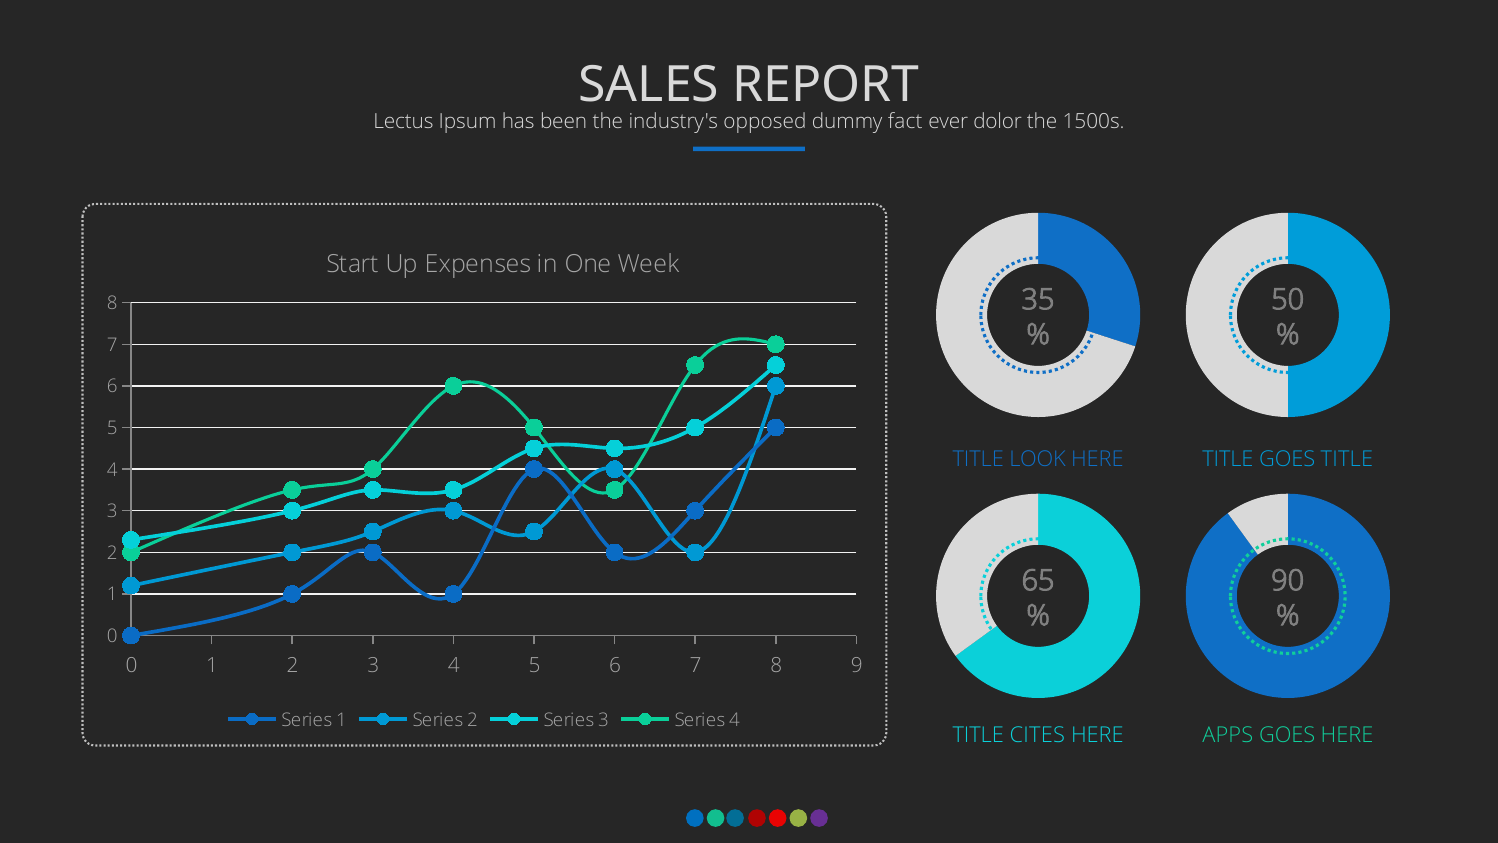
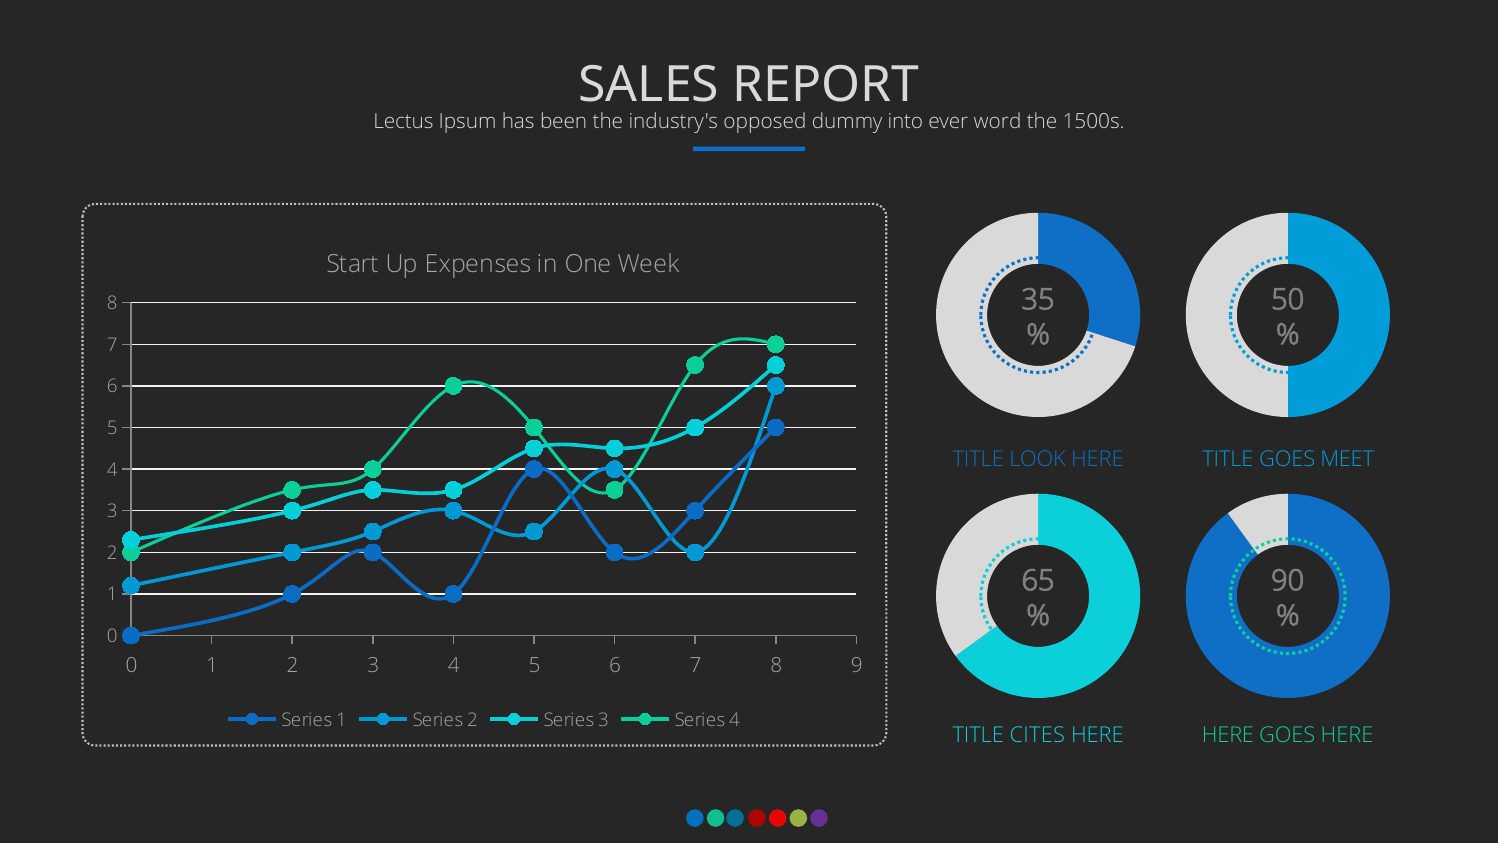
fact: fact -> into (905, 121)
dolor: dolor -> word (998, 121)
GOES TITLE: TITLE -> MEET (1347, 459)
HERE APPS: APPS -> HERE (1228, 735)
